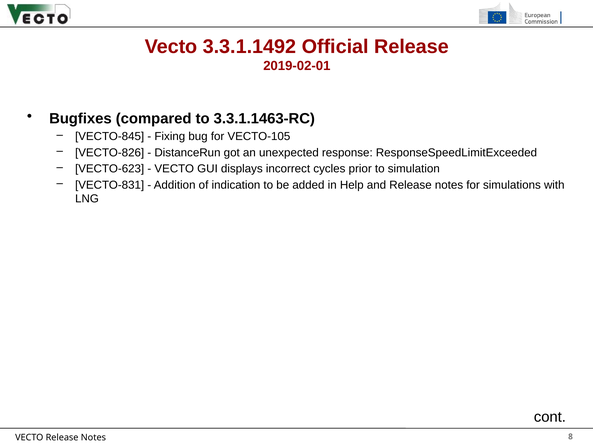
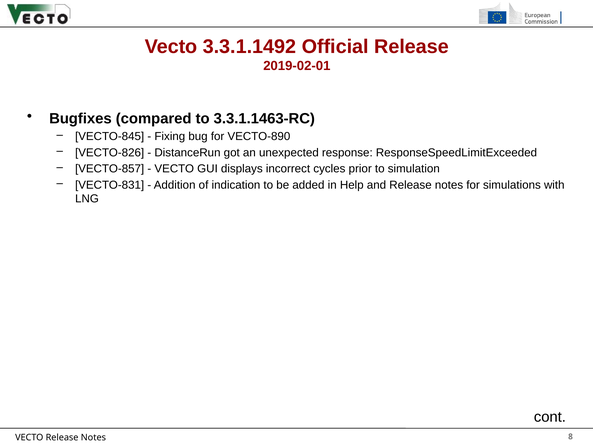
VECTO-105: VECTO-105 -> VECTO-890 (259, 136)
VECTO-623: VECTO-623 -> VECTO-857 (110, 169)
